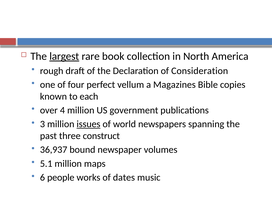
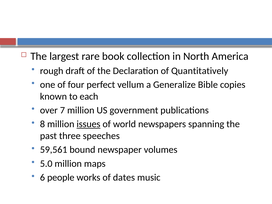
largest underline: present -> none (64, 56)
Consideration: Consideration -> Quantitatively (200, 71)
Magazines: Magazines -> Generalize (174, 85)
4: 4 -> 7 (62, 110)
3: 3 -> 8 (42, 124)
construct: construct -> speeches (101, 136)
36,937: 36,937 -> 59,561 (54, 150)
5.1: 5.1 -> 5.0 (46, 164)
